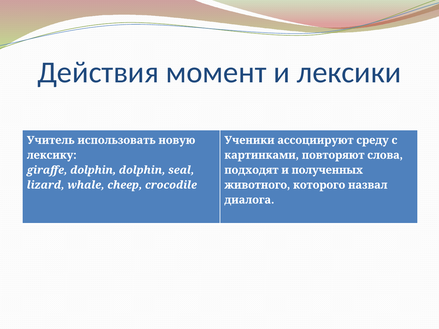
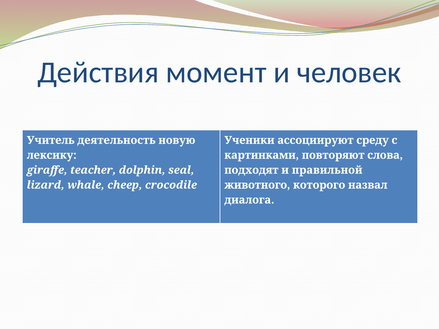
лексики: лексики -> человек (349, 73)
использовать: использовать -> деятельность (116, 140)
giraffe dolphin: dolphin -> teacher (93, 170)
полученных: полученных -> правильной (327, 170)
